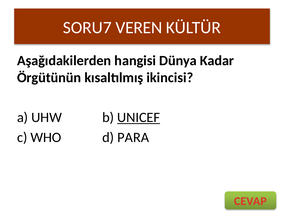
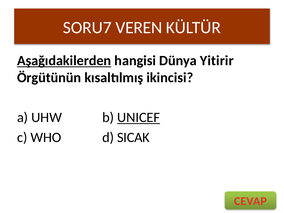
Aşağıdakilerden underline: none -> present (64, 61)
Kadar: Kadar -> Yitirir (217, 61)
PARA: PARA -> SICAK (133, 137)
